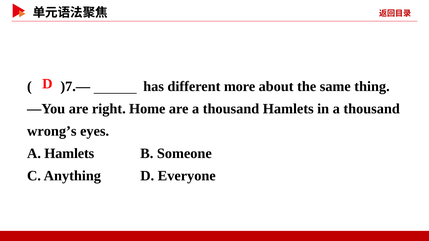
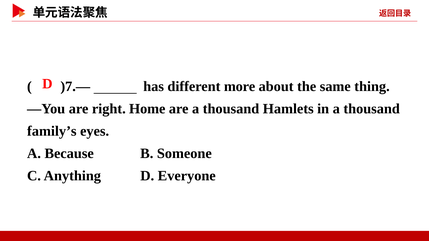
wrong’s: wrong’s -> family’s (52, 131)
A Hamlets: Hamlets -> Because (69, 154)
